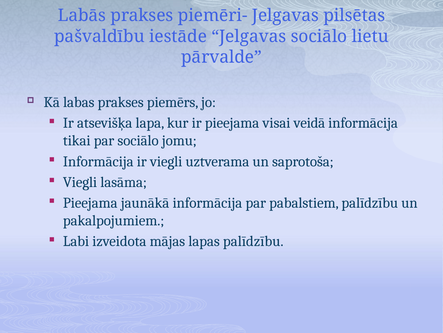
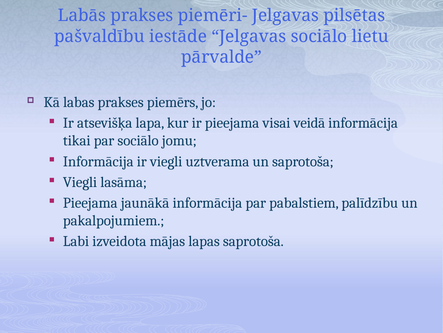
lapas palīdzību: palīdzību -> saprotoša (253, 241)
